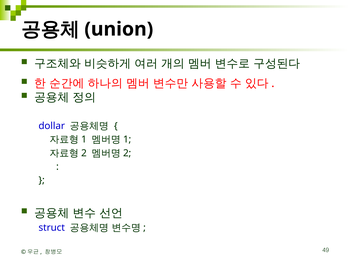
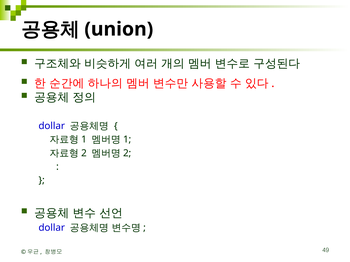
struct: struct -> dollar (52, 228)
